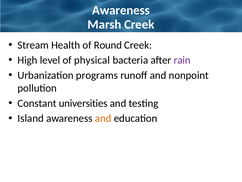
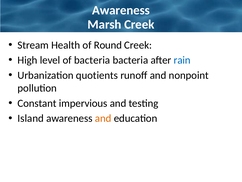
of physical: physical -> bacteria (92, 60)
rain colour: purple -> blue (182, 60)
programs: programs -> quotients (97, 75)
universities: universities -> impervious (83, 103)
